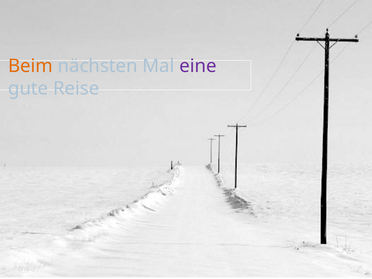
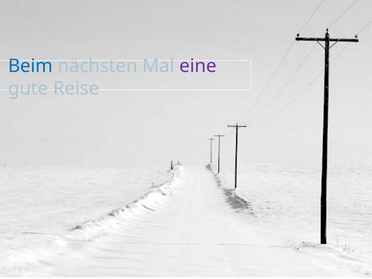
Beim colour: orange -> blue (30, 66)
